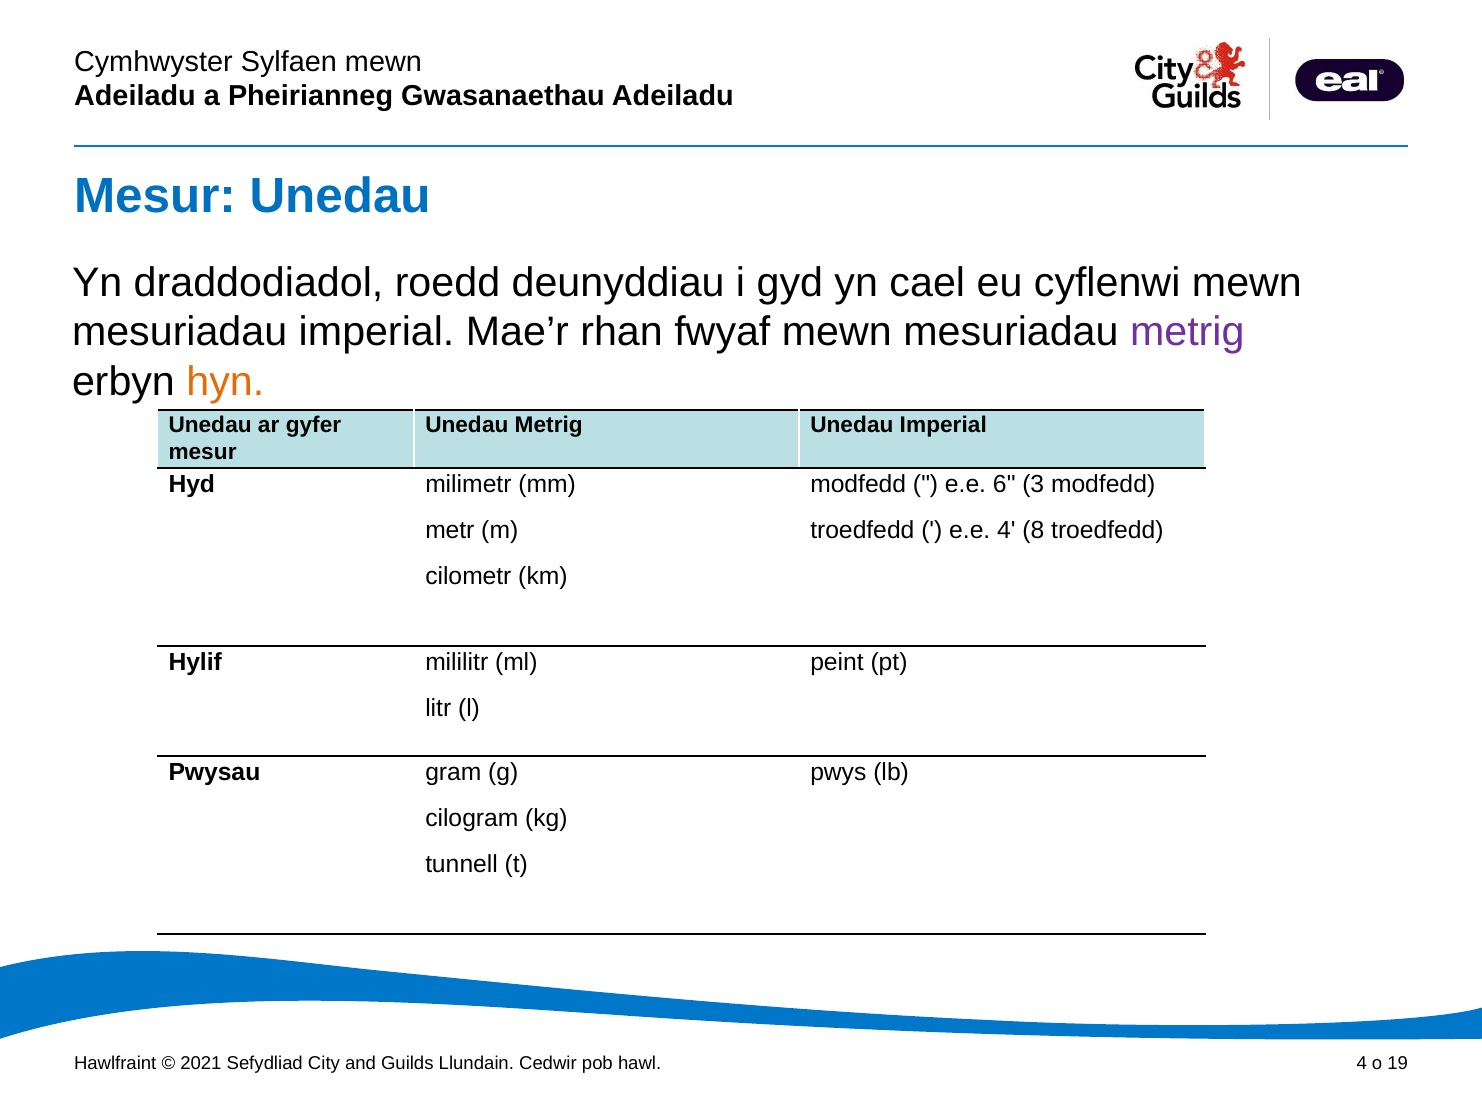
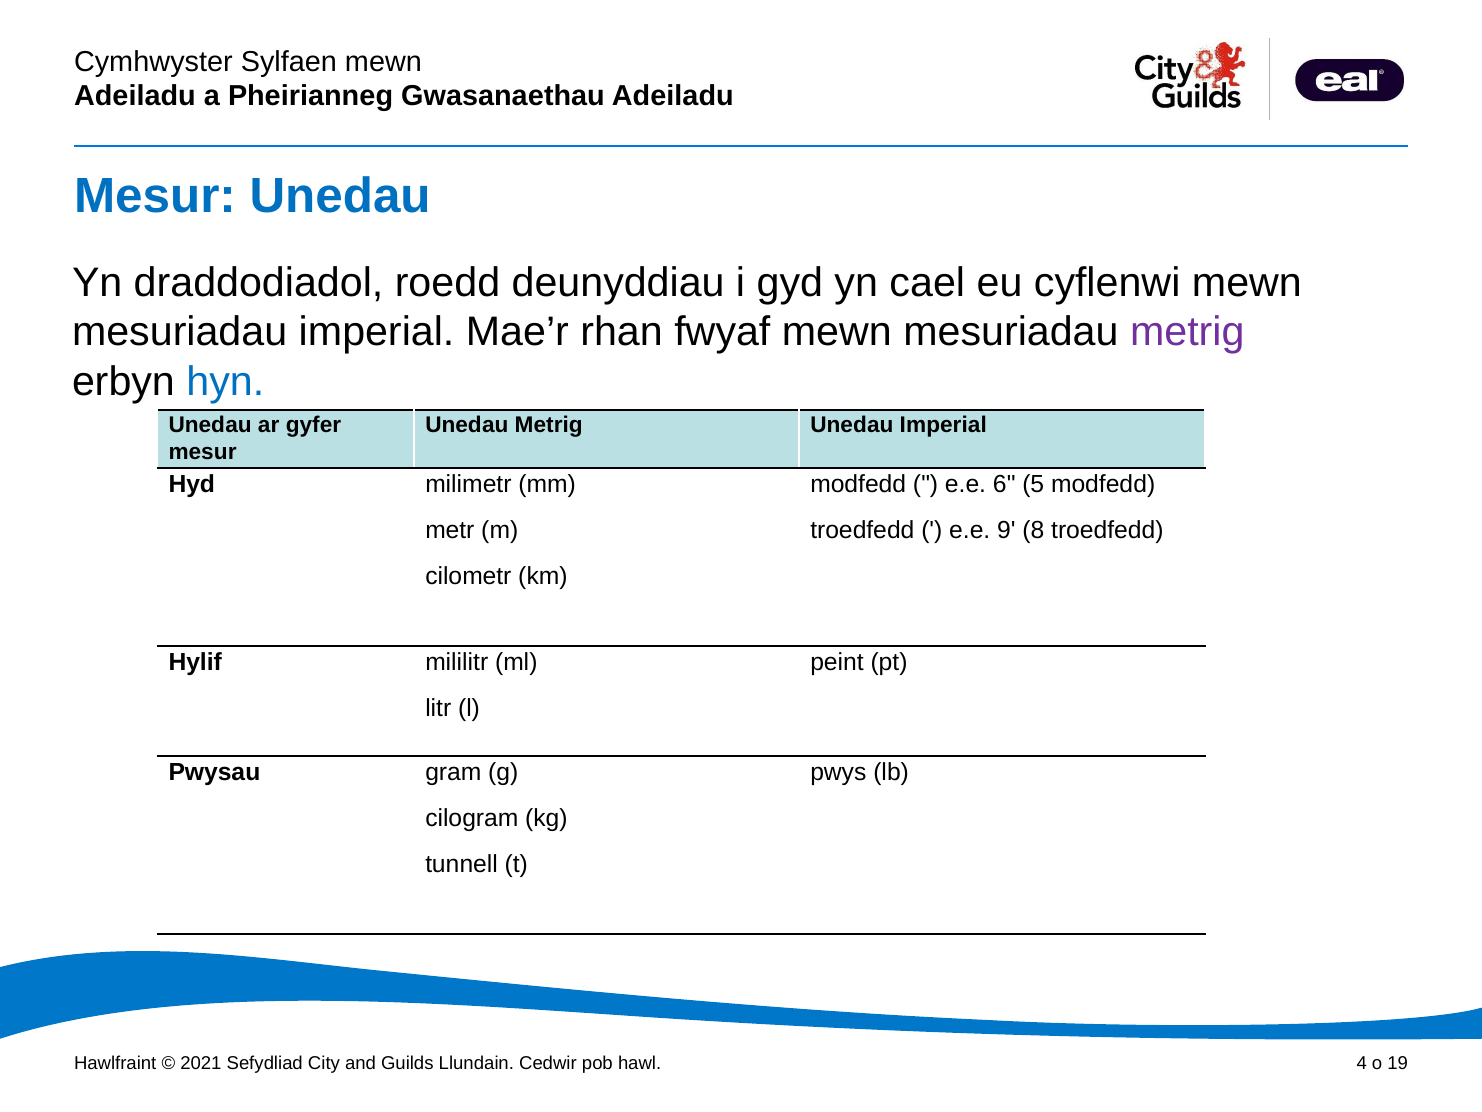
hyn colour: orange -> blue (225, 381)
3: 3 -> 5 (1033, 484)
e.e 4: 4 -> 9 (1006, 530)
